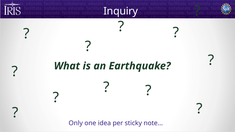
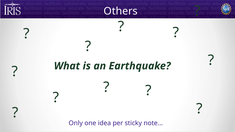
Inquiry: Inquiry -> Others (121, 11)
